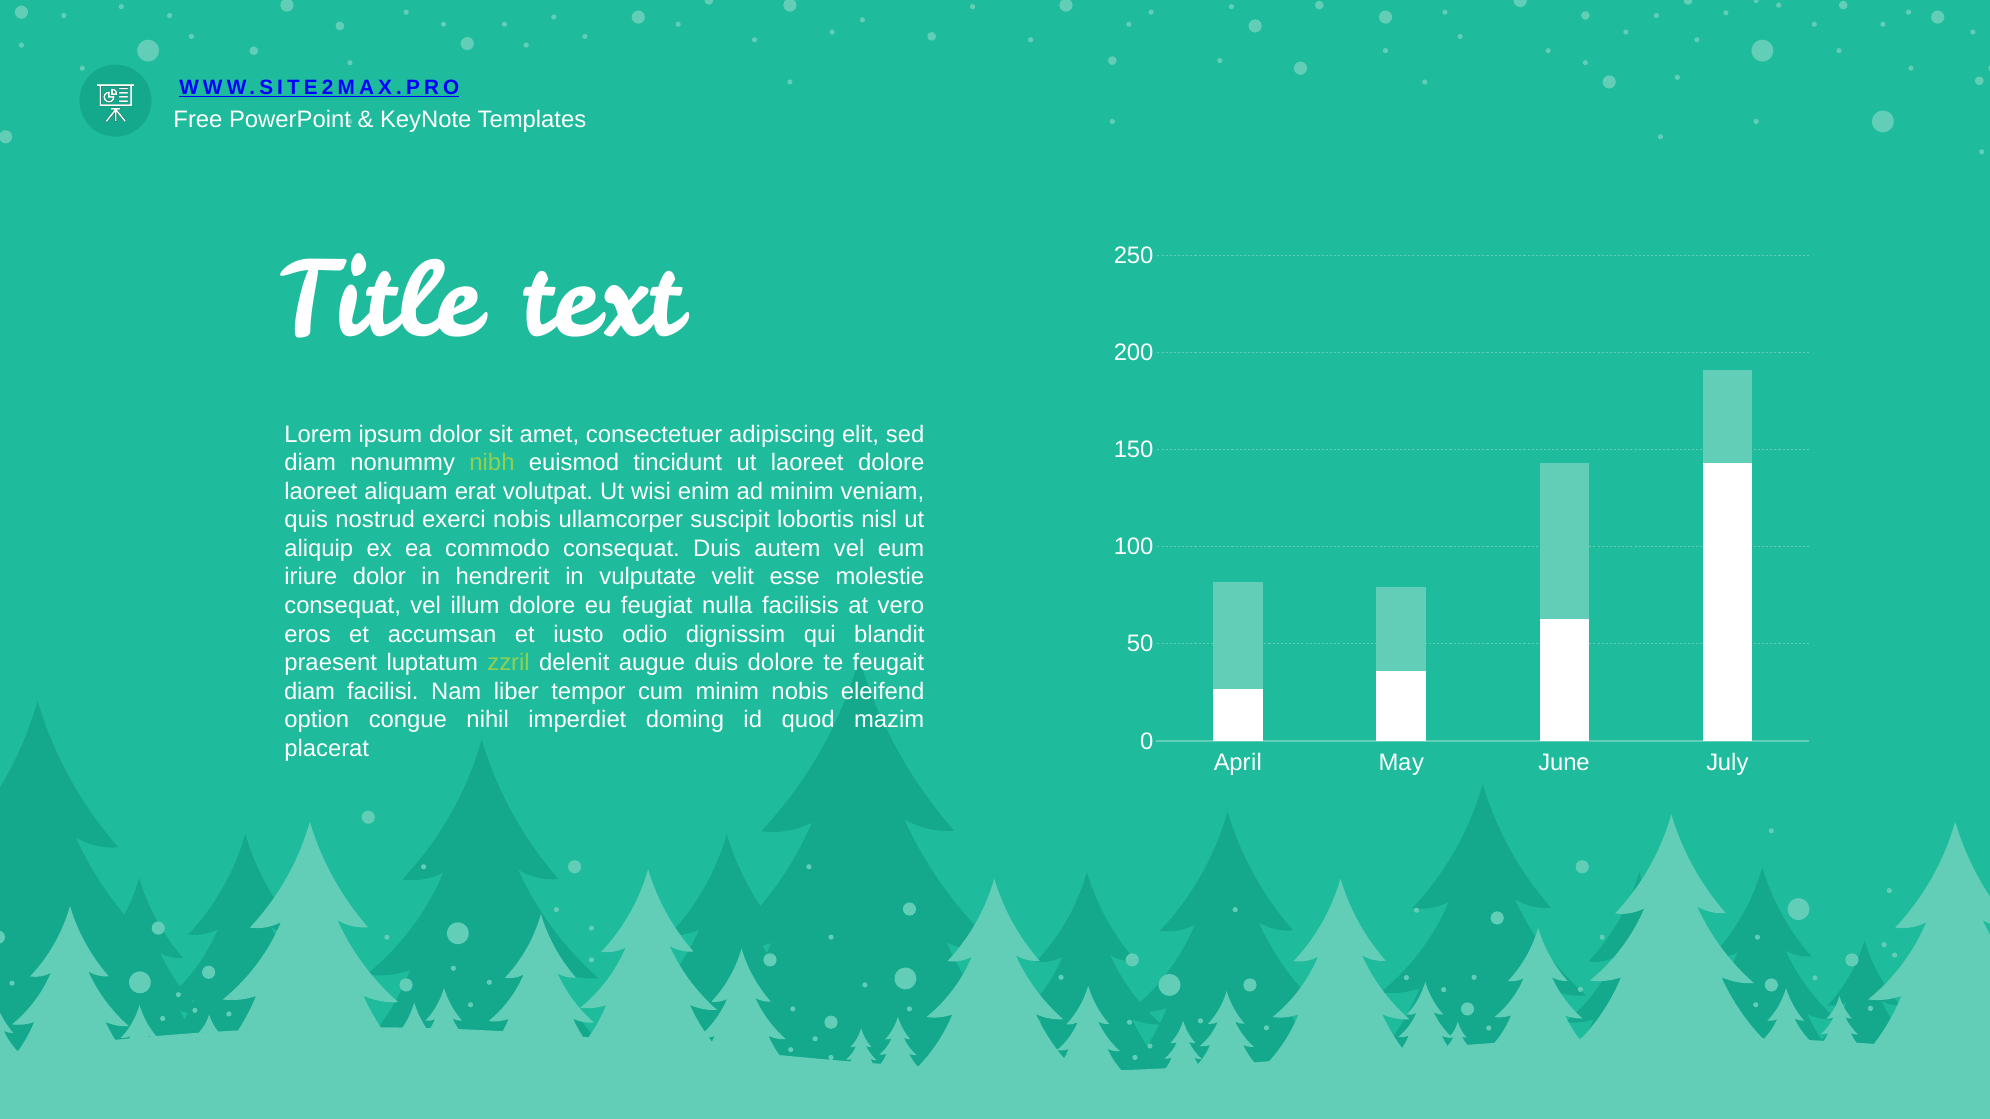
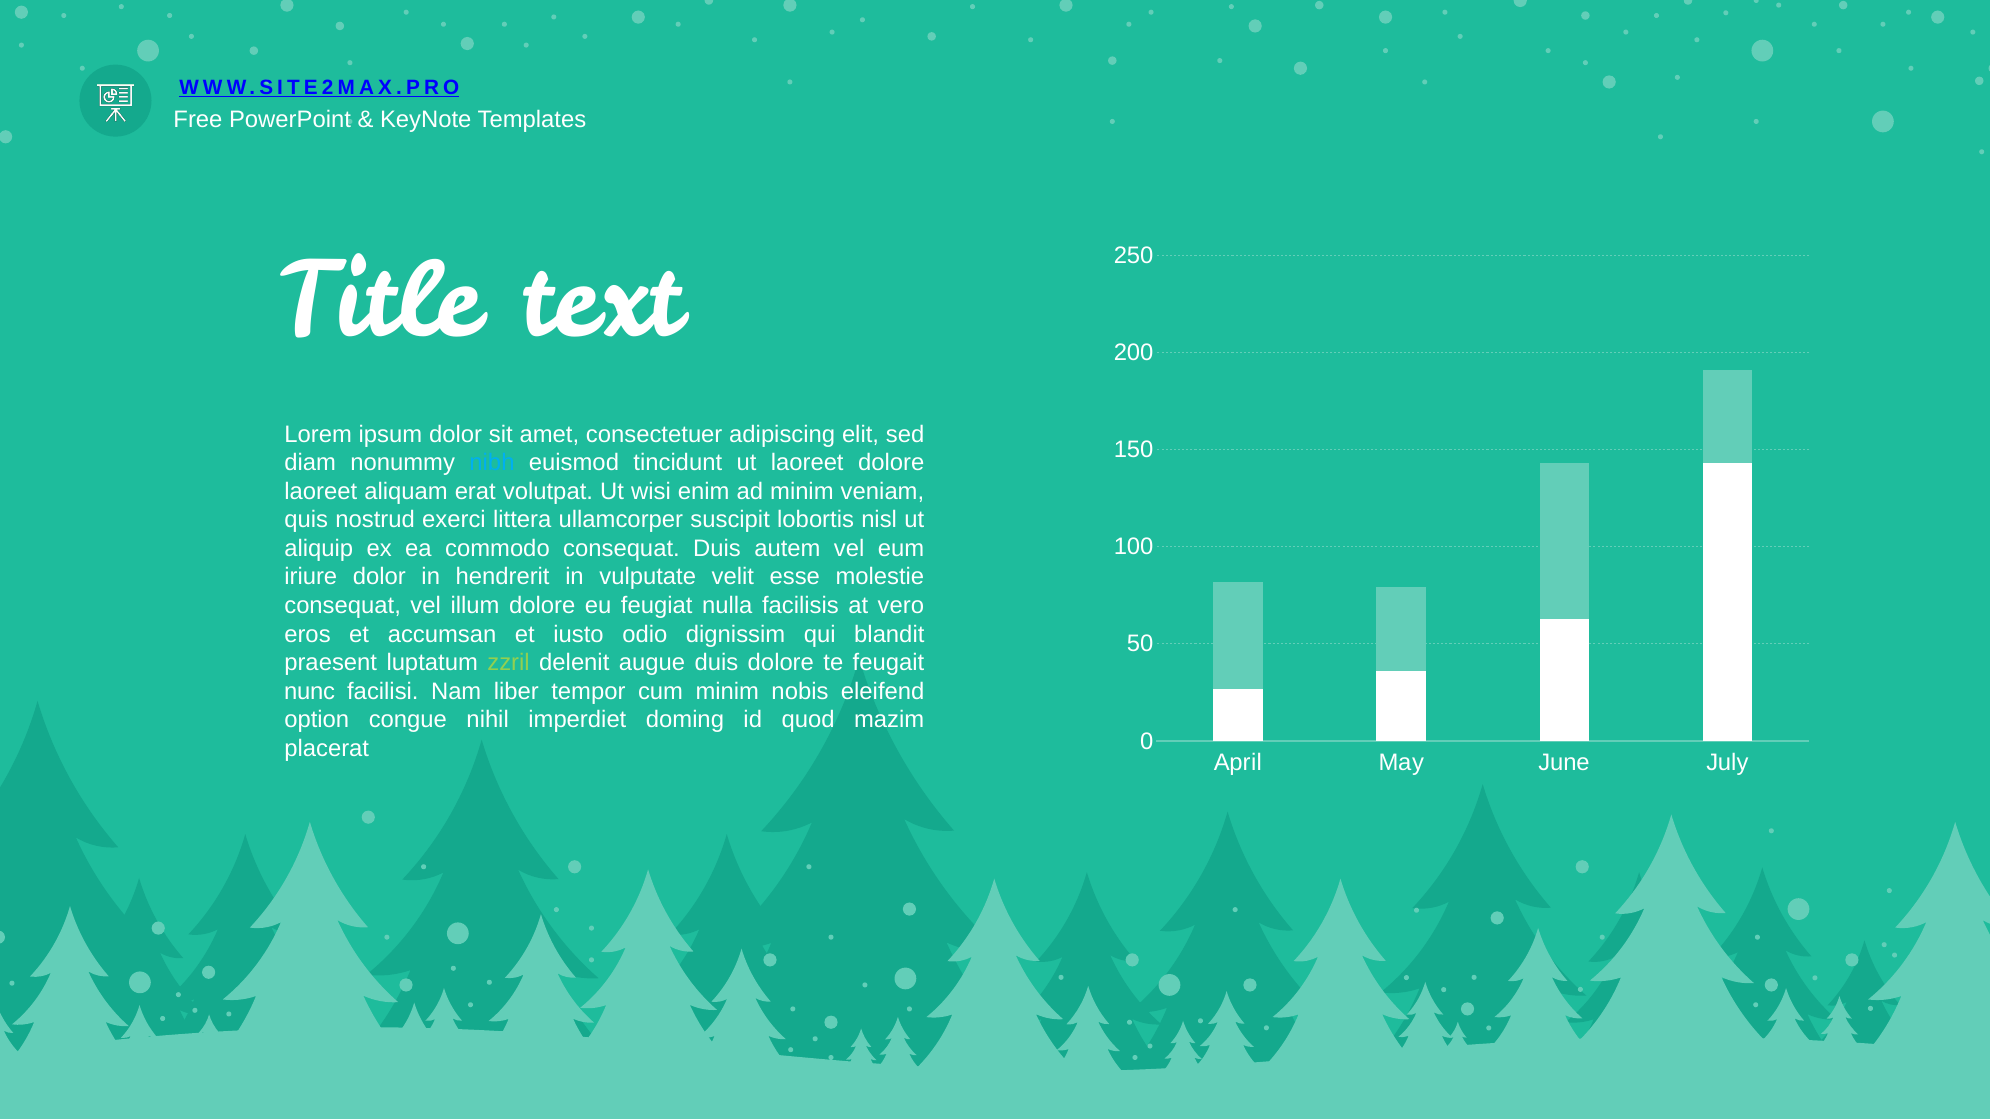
nibh colour: light green -> light blue (492, 463)
exerci nobis: nobis -> littera (522, 520)
diam: diam -> nunc (310, 692)
